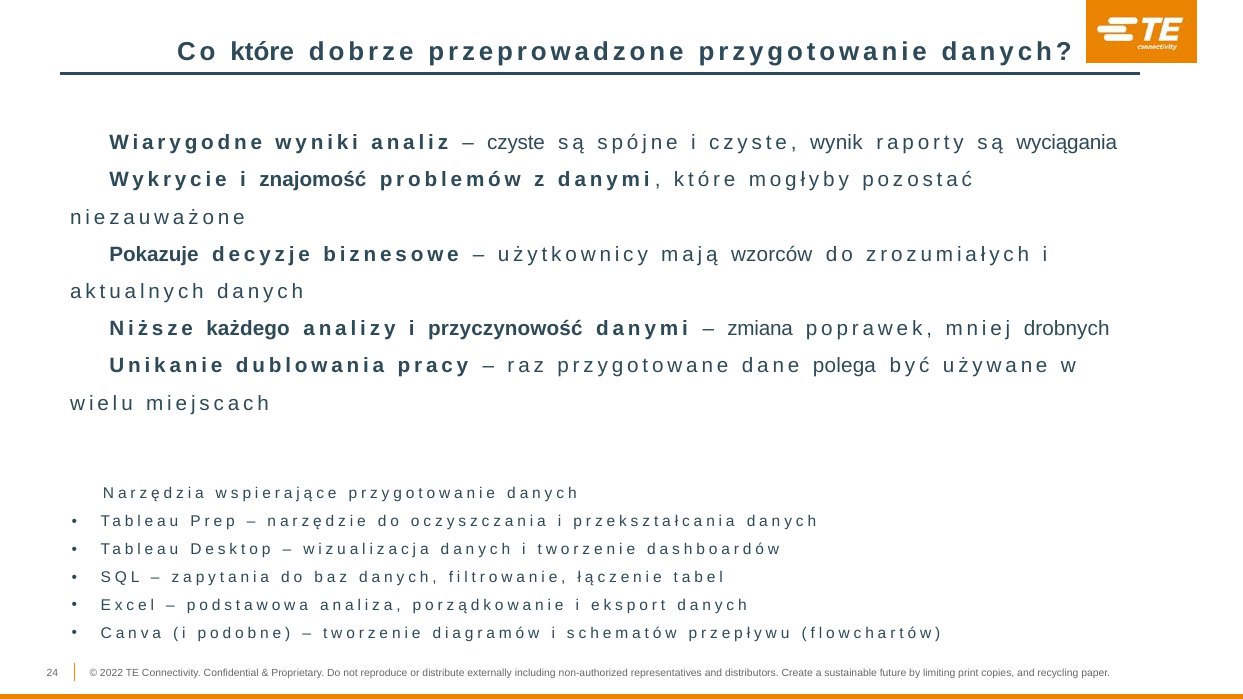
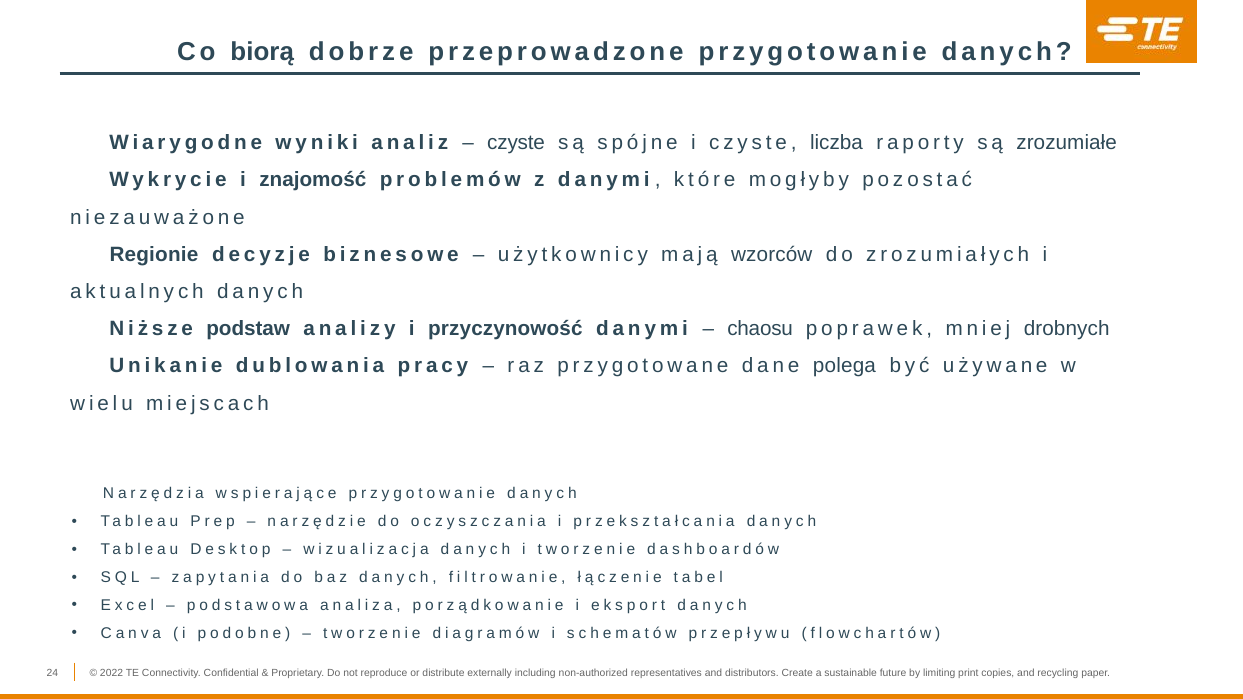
Co które: które -> biorą (262, 52)
wynik: wynik -> liczba (836, 143)
wyciągania: wyciągania -> zrozumiałe (1067, 143)
Pokazuje: Pokazuje -> Regionie (154, 254)
każdego: każdego -> podstaw (248, 329)
zmiana: zmiana -> chaosu (760, 329)
